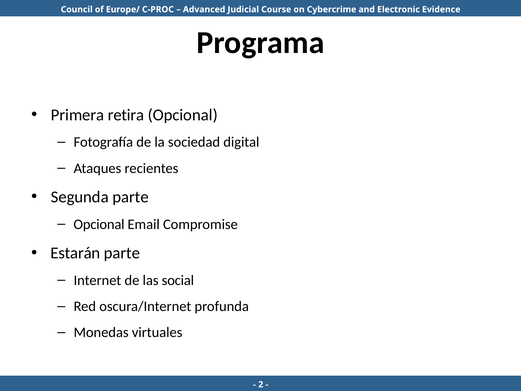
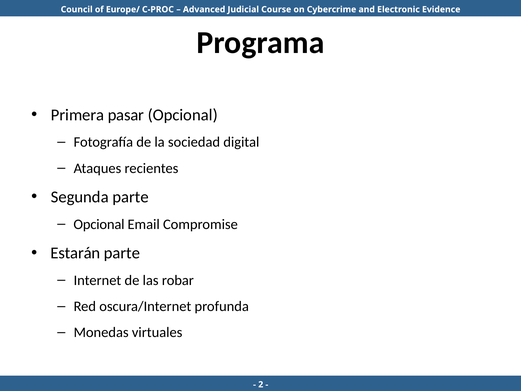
retira: retira -> pasar (126, 115)
social: social -> robar (178, 280)
